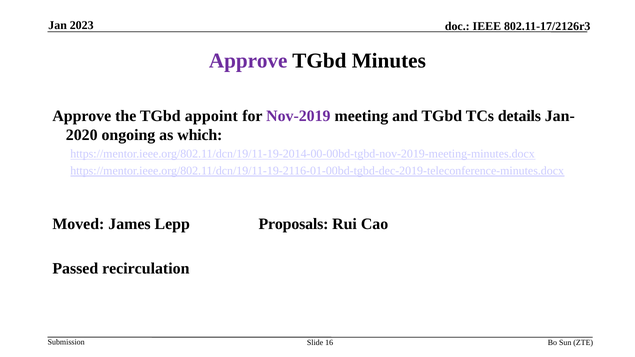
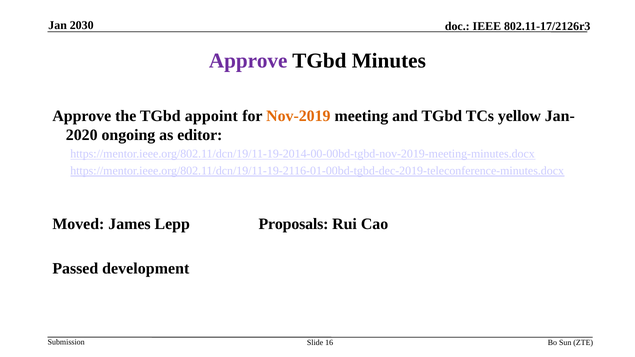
2023: 2023 -> 2030 (82, 25)
Nov-2019 colour: purple -> orange (298, 116)
details: details -> yellow (519, 116)
which: which -> editor (200, 135)
recirculation: recirculation -> development (146, 268)
